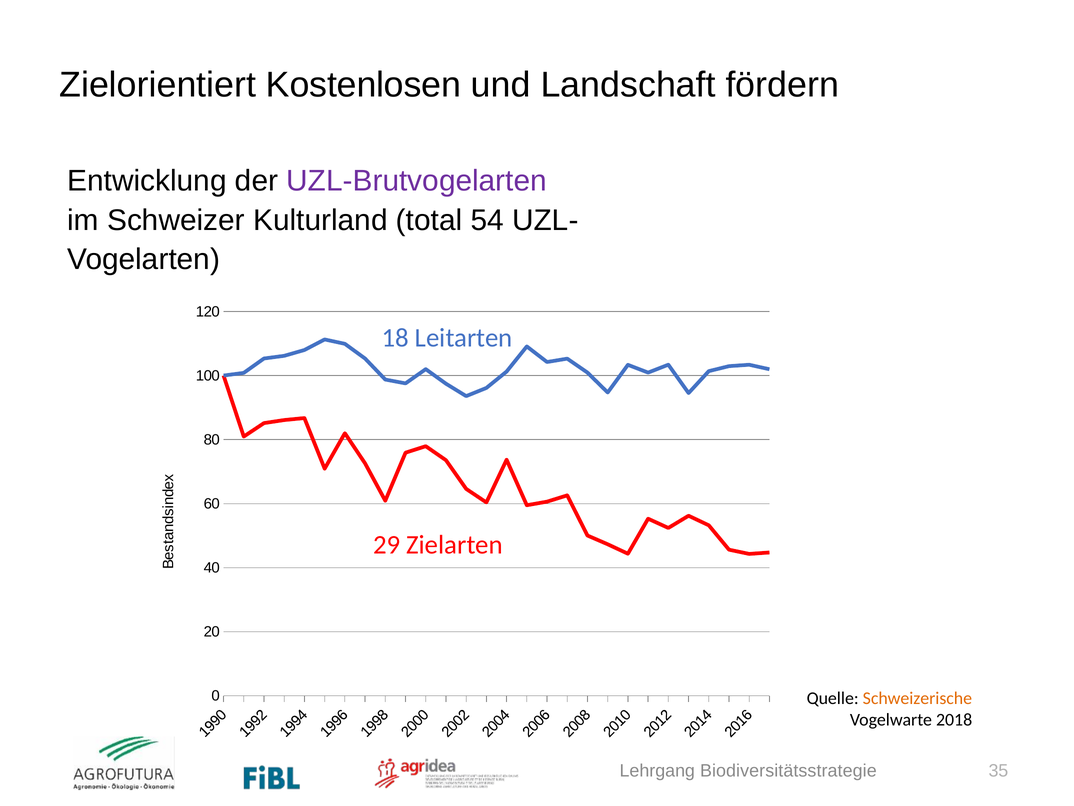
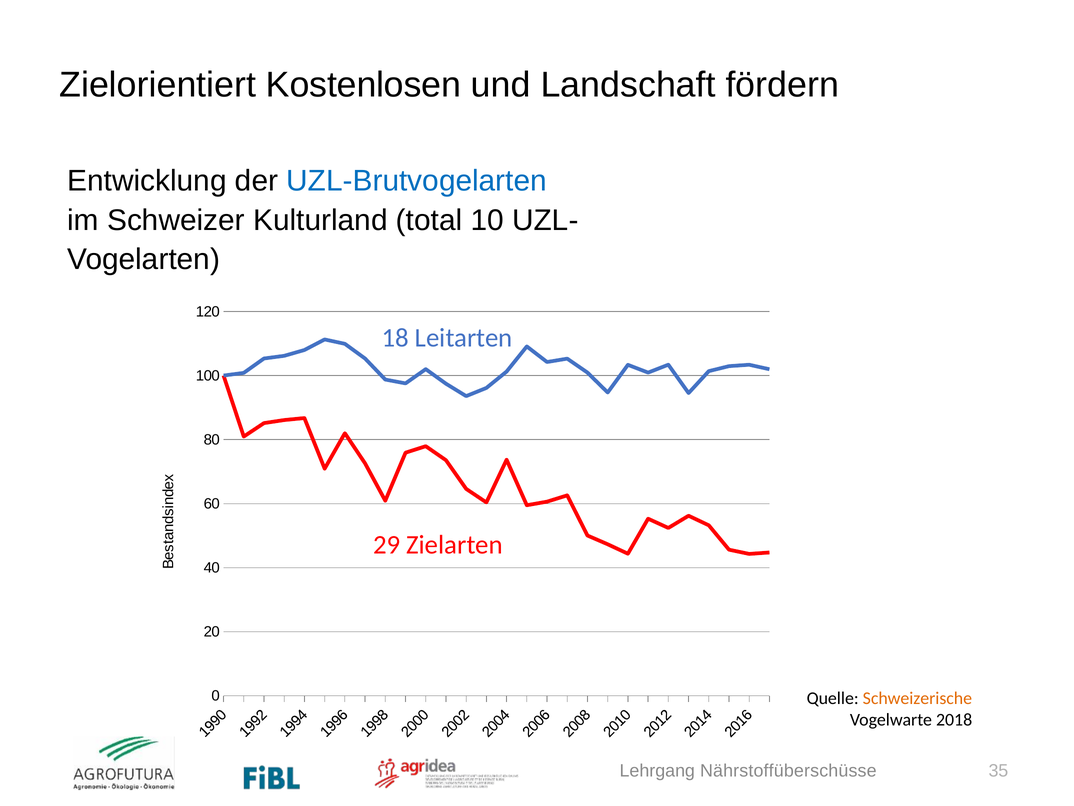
UZL-Brutvogelarten colour: purple -> blue (417, 181)
54: 54 -> 10 (487, 220)
Biodiversitätsstrategie: Biodiversitätsstrategie -> Nährstoffüberschüsse (788, 770)
